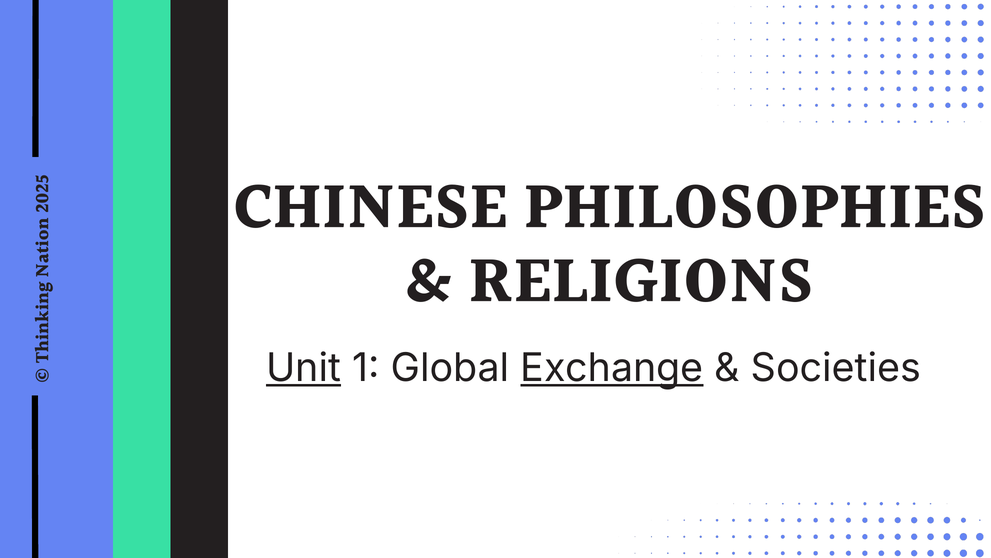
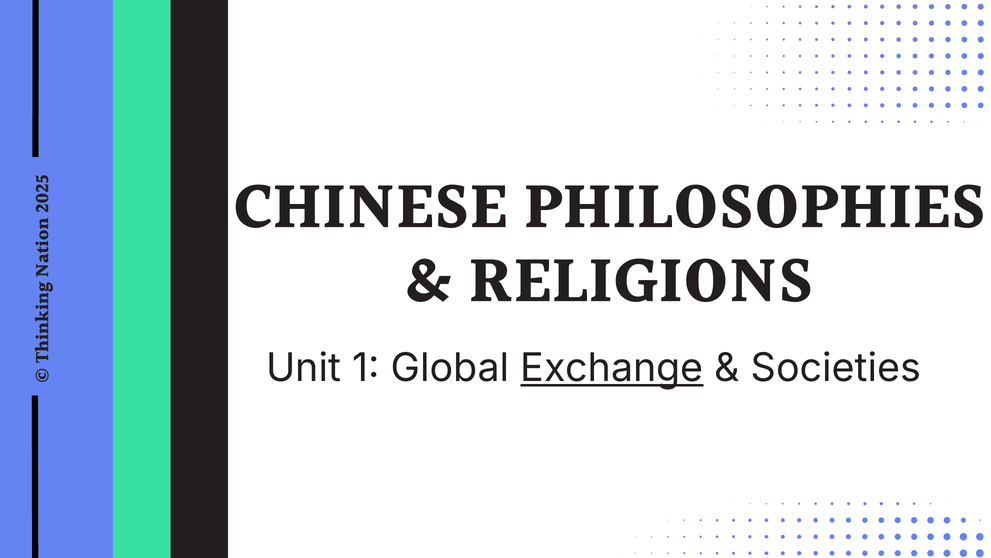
Unit underline: present -> none (304, 368)
